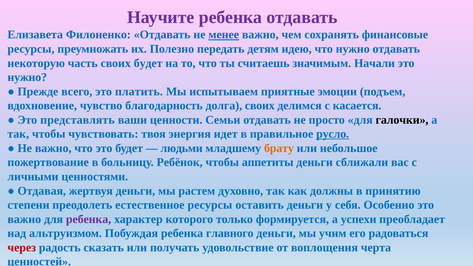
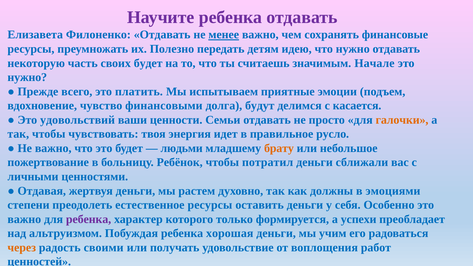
Начали: Начали -> Начале (374, 63)
благодарность: благодарность -> финансовыми (164, 106)
долга своих: своих -> будут (260, 106)
представлять: представлять -> удовольствий (78, 120)
галочки colour: black -> orange (402, 120)
русло underline: present -> none (333, 134)
аппетиты: аппетиты -> потратил (268, 162)
принятию: принятию -> эмоциями (393, 191)
главного: главного -> хорошая (230, 233)
через colour: red -> orange (22, 248)
сказать: сказать -> своими (104, 248)
черта: черта -> работ (376, 248)
